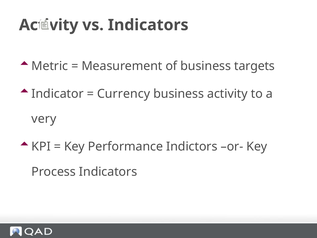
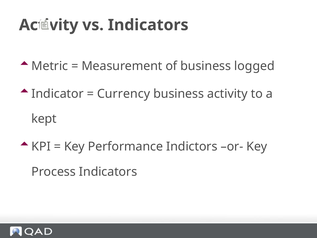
targets: targets -> logged (254, 66)
very: very -> kept (44, 119)
